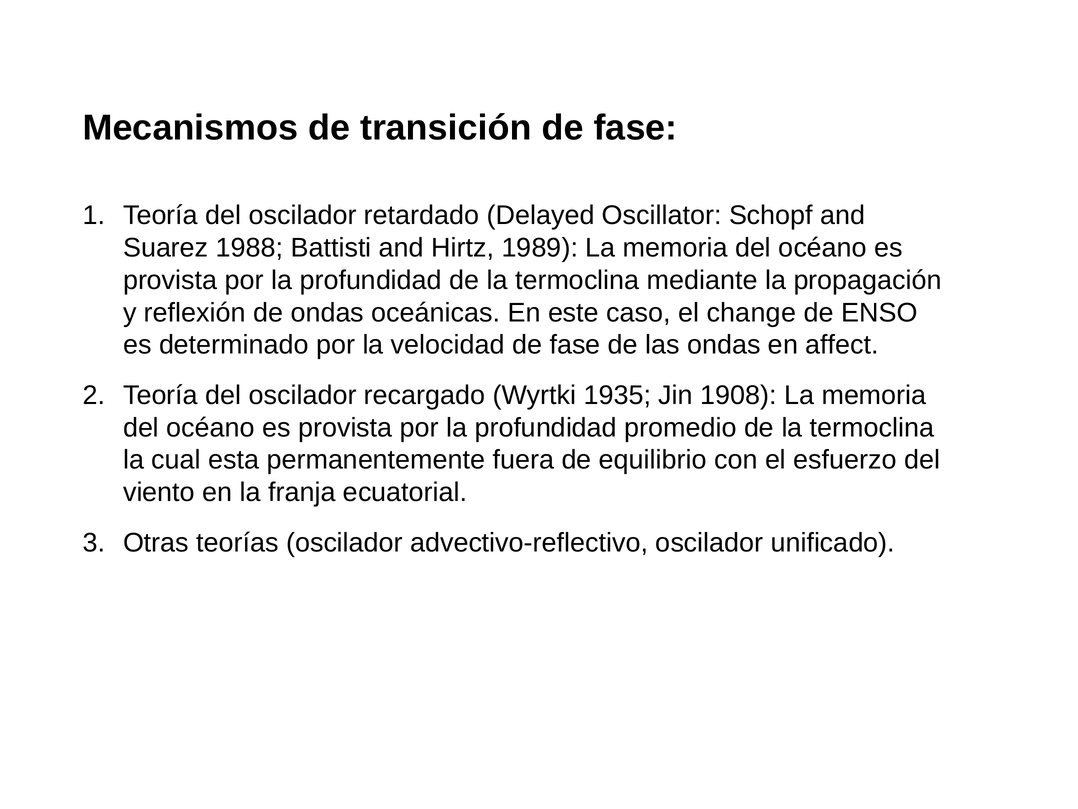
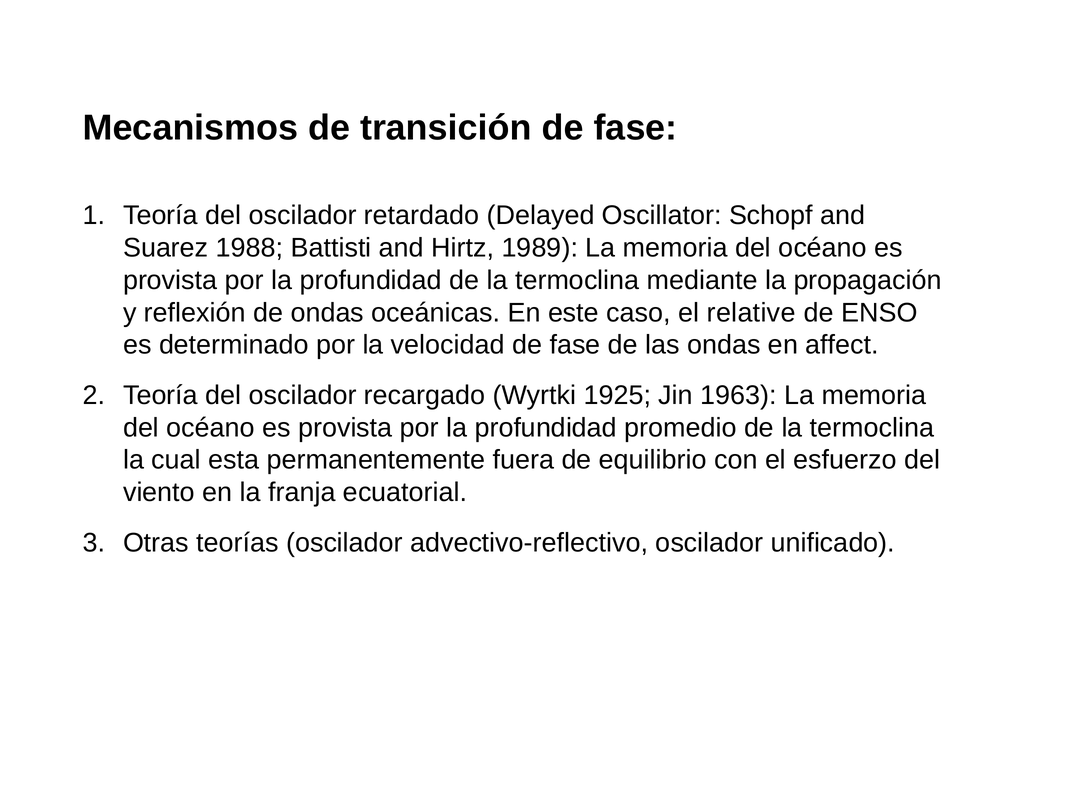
change: change -> relative (751, 312)
1935: 1935 -> 1925 (617, 395)
1908: 1908 -> 1963 (738, 395)
